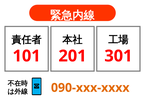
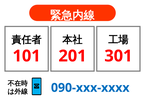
090-xxx-xxxx colour: orange -> blue (90, 87)
